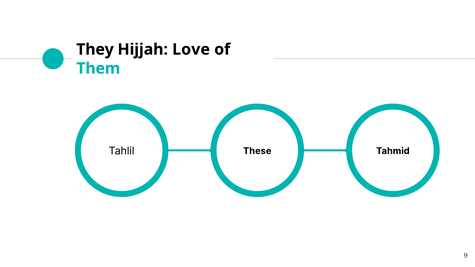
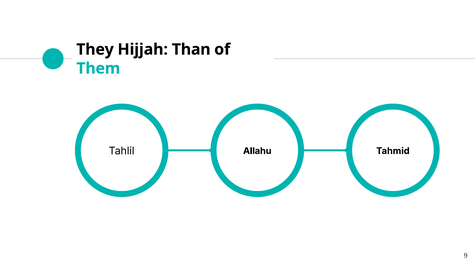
Love: Love -> Than (191, 49)
These: These -> Allahu (257, 151)
